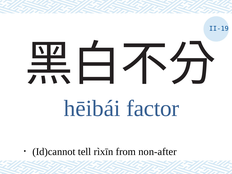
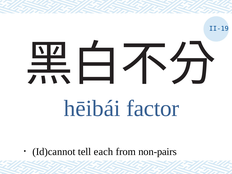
rìxīn: rìxīn -> each (103, 152)
non-after: non-after -> non-pairs (158, 152)
